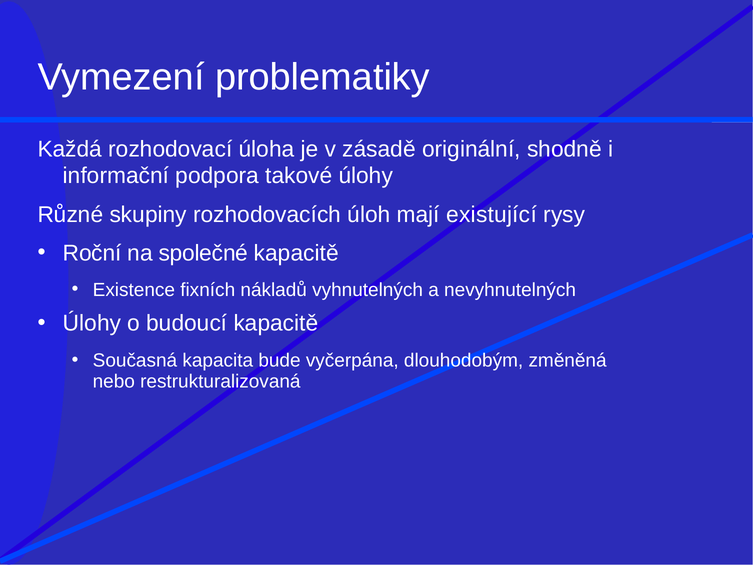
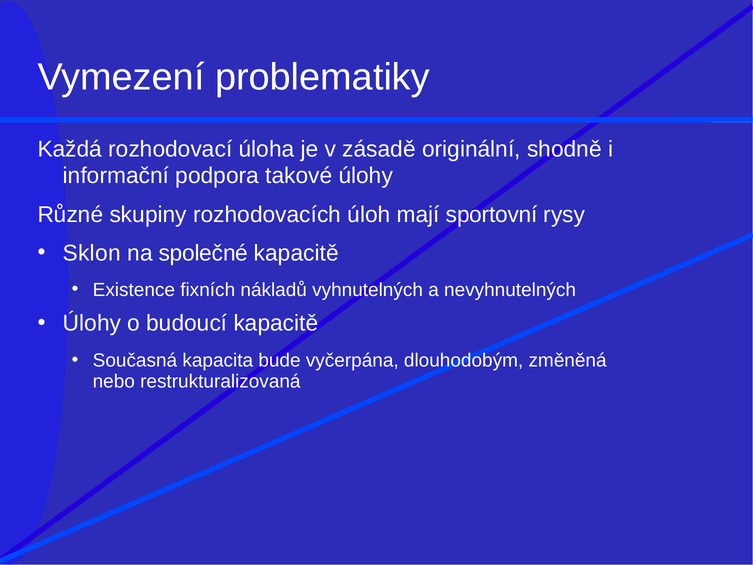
existující: existující -> sportovní (492, 214)
Roční: Roční -> Sklon (92, 253)
